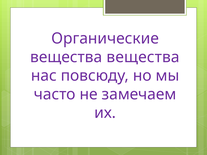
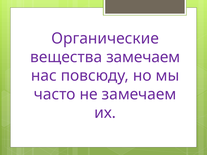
вещества вещества: вещества -> замечаем (143, 57)
